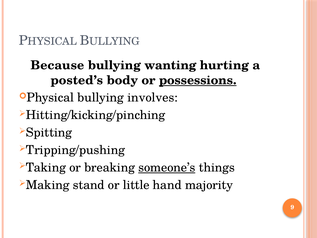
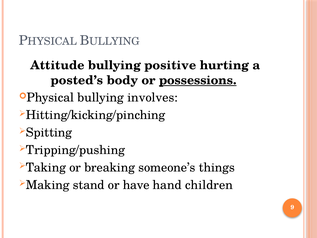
Because: Because -> Attitude (57, 65)
wanting: wanting -> positive (170, 65)
someone’s underline: present -> none (167, 167)
little: little -> have (136, 185)
majority: majority -> children (209, 185)
